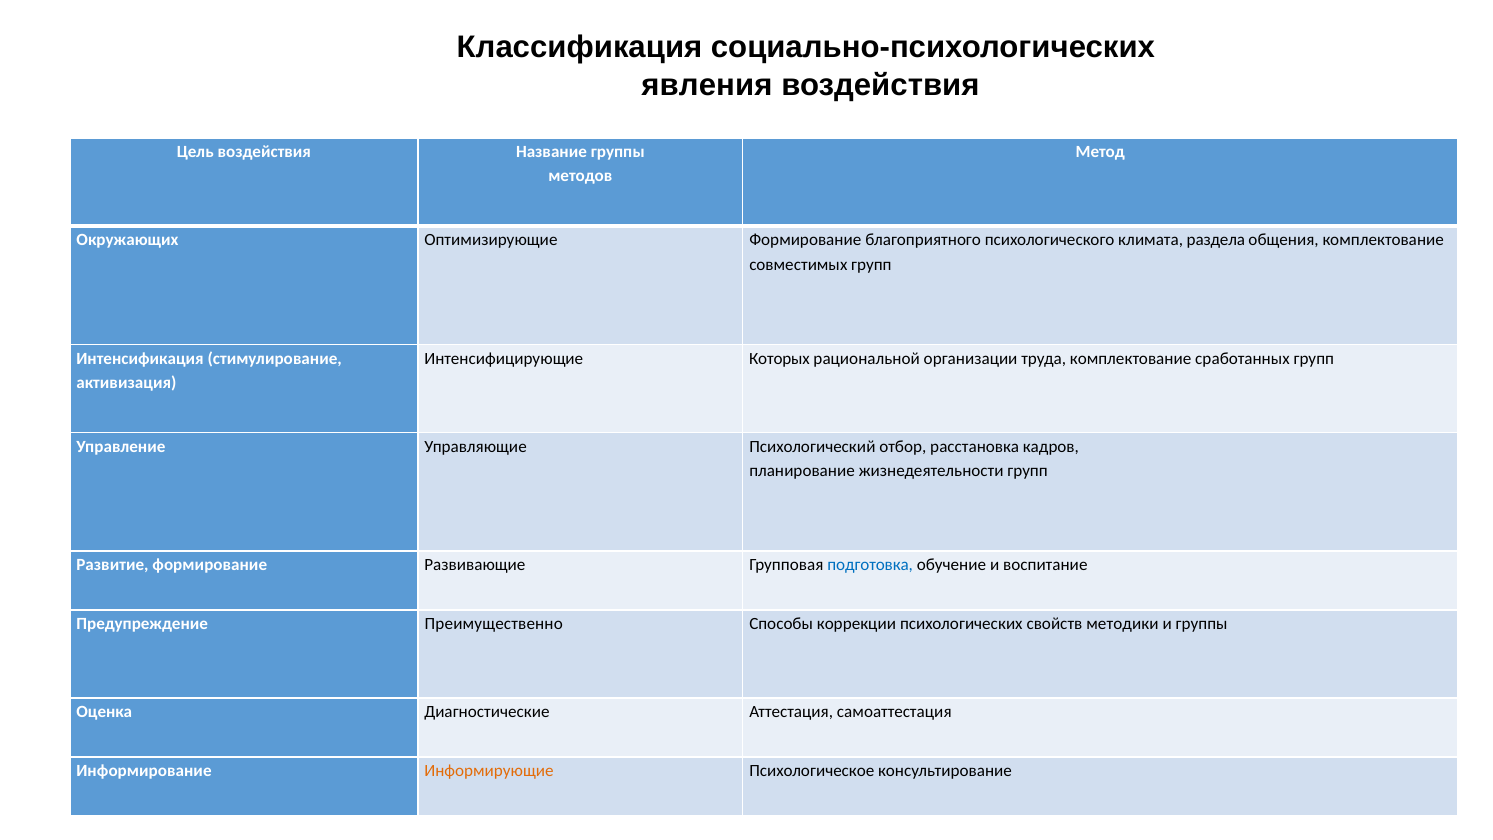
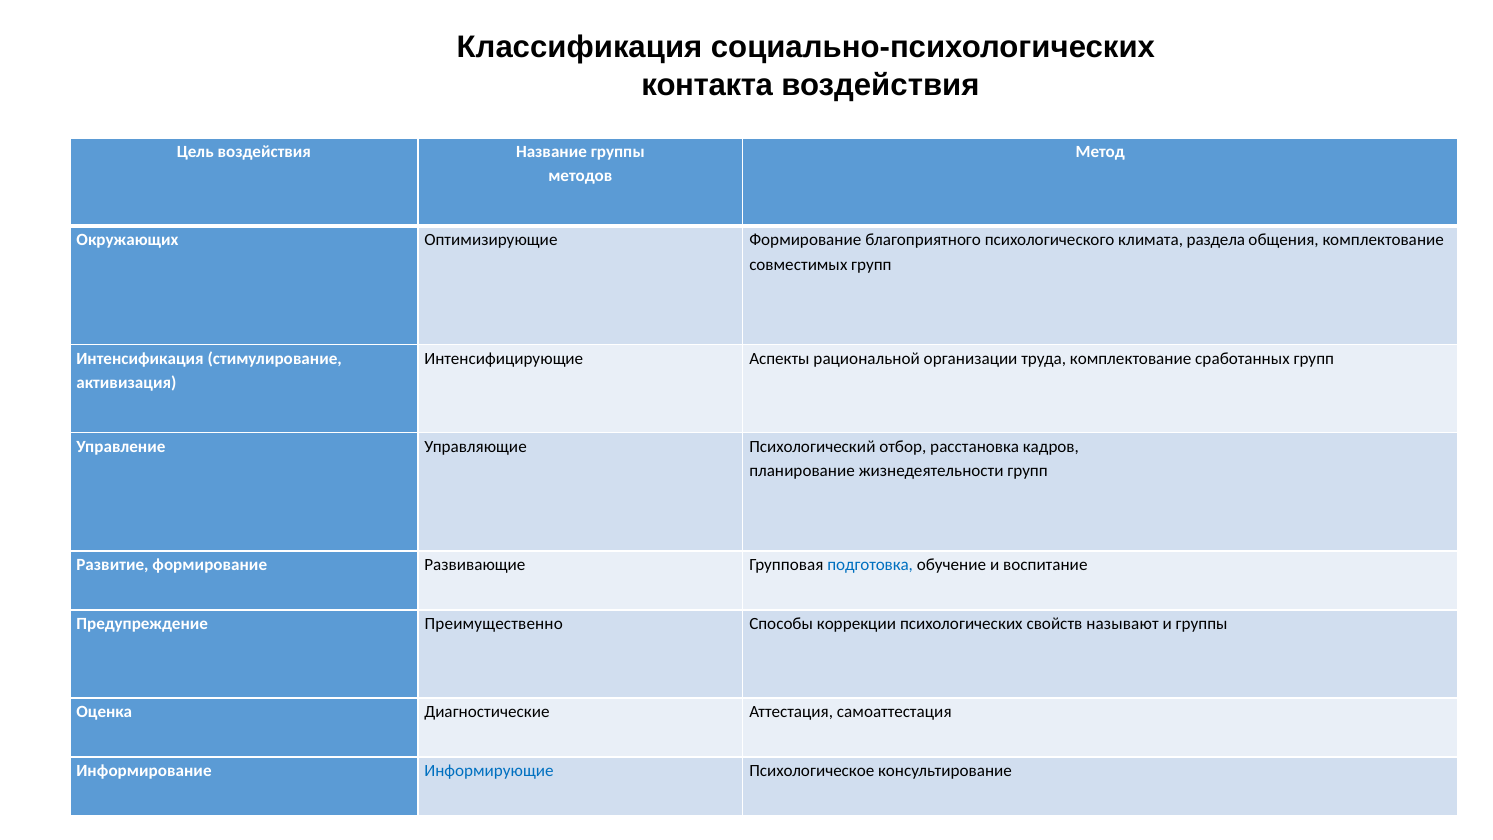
явления: явления -> контакта (707, 85)
Которых: Которых -> Аспекты (779, 358)
методики: методики -> называют (1122, 624)
Информирующие colour: orange -> blue (489, 771)
